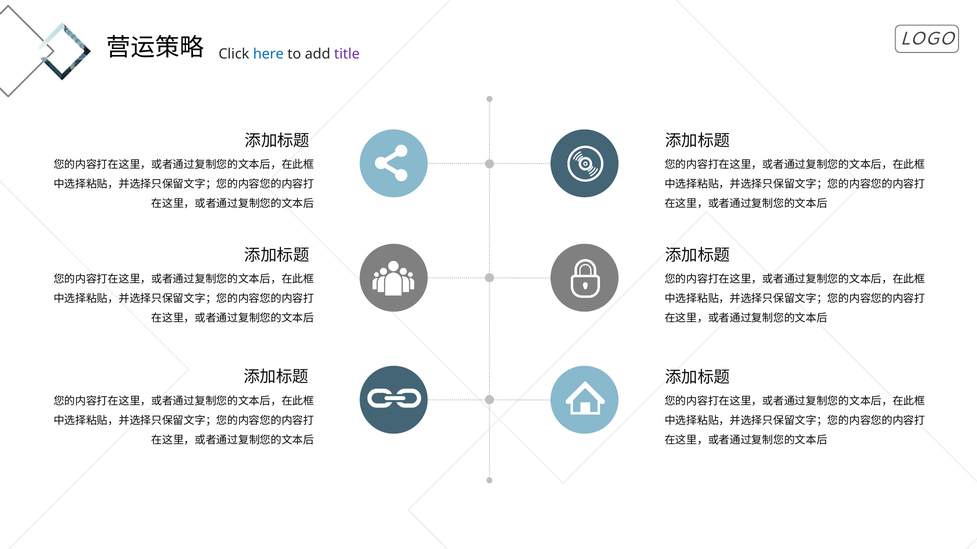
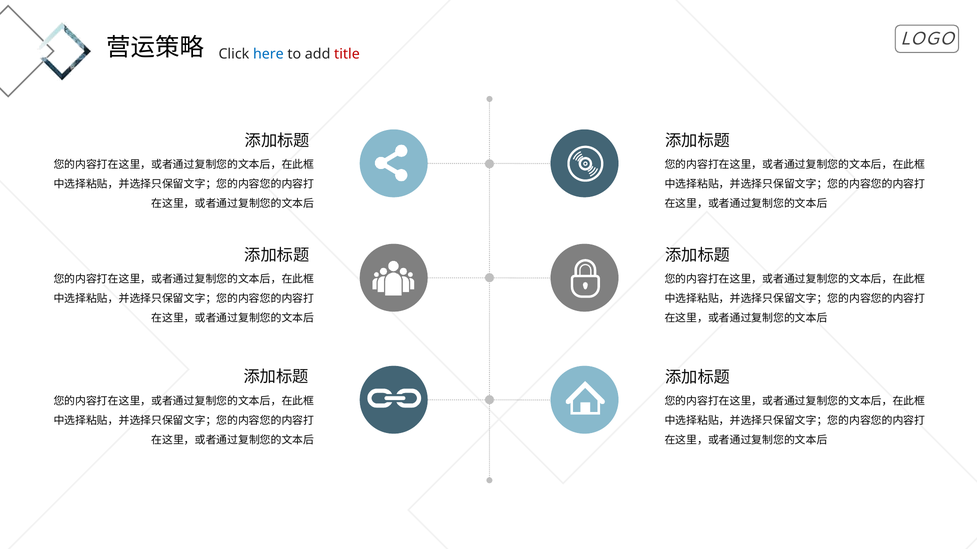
title colour: purple -> red (347, 54)
